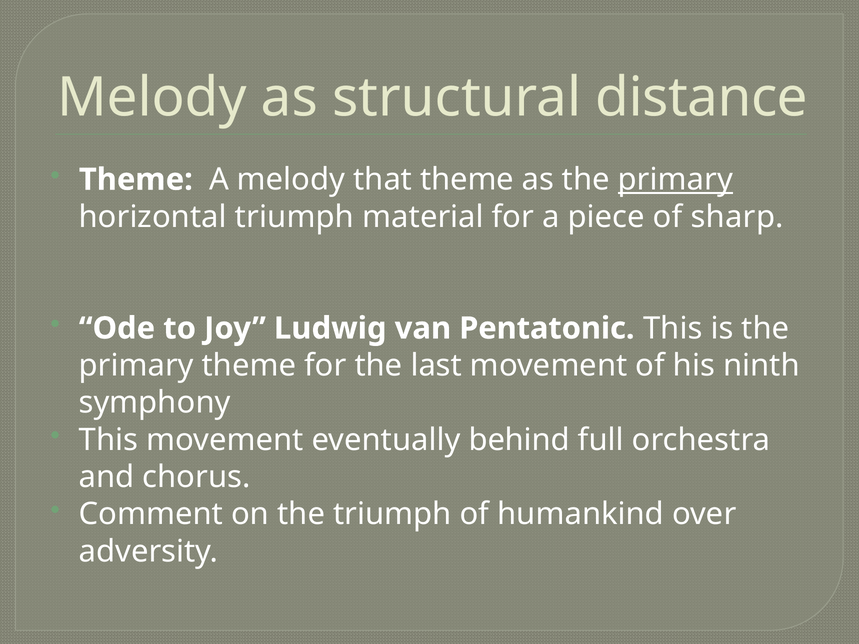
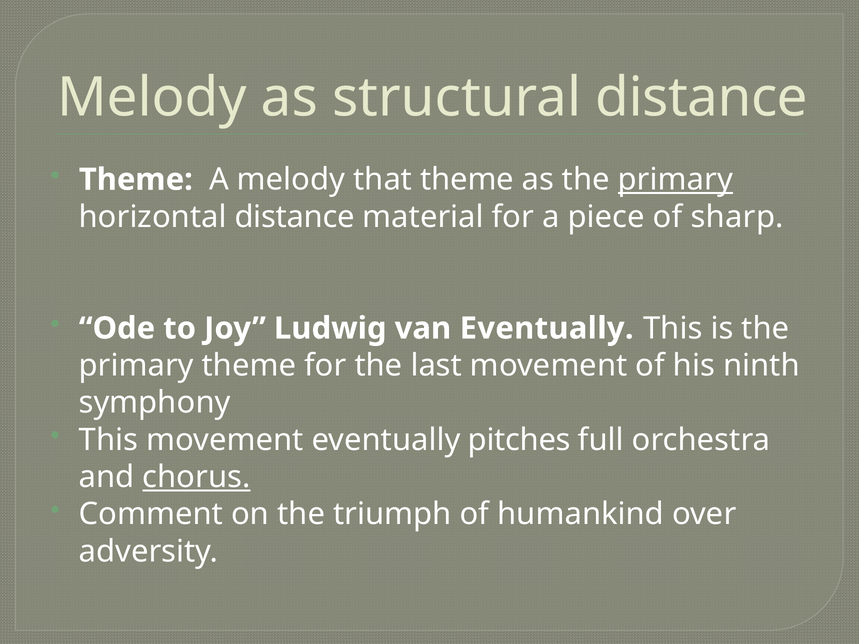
horizontal triumph: triumph -> distance (295, 217)
van Pentatonic: Pentatonic -> Eventually (547, 328)
behind: behind -> pitches (519, 440)
chorus underline: none -> present (196, 477)
